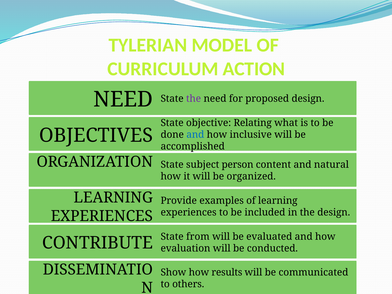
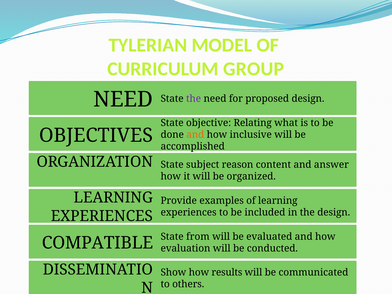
ACTION: ACTION -> GROUP (254, 69)
and colour: blue -> orange (195, 135)
person: person -> reason (238, 165)
natural: natural -> answer (331, 165)
CONTRIBUTE: CONTRIBUTE -> COMPATIBLE (98, 243)
